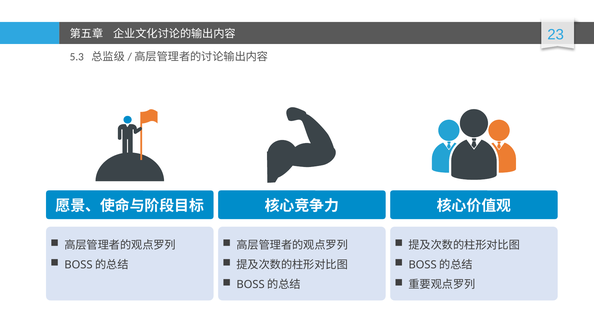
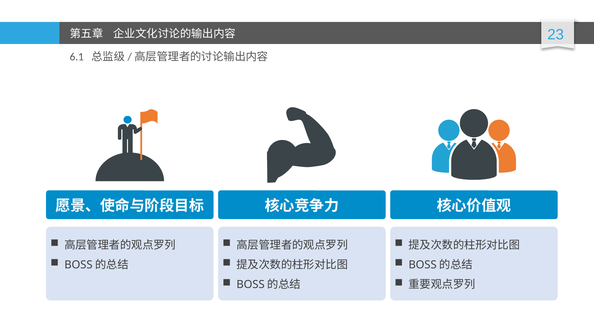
5.3: 5.3 -> 6.1 (77, 57)
